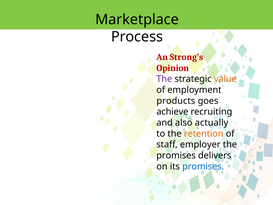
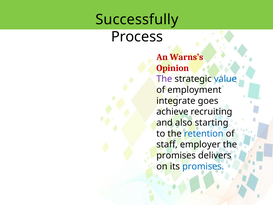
Marketplace: Marketplace -> Successfully (137, 19)
Strong’s: Strong’s -> Warns’s (186, 57)
value colour: orange -> blue (225, 79)
products: products -> integrate (176, 101)
actually: actually -> starting (212, 123)
retention colour: orange -> blue (204, 133)
